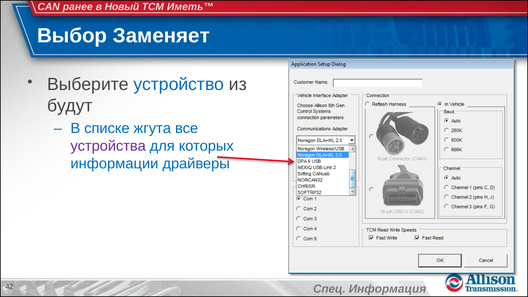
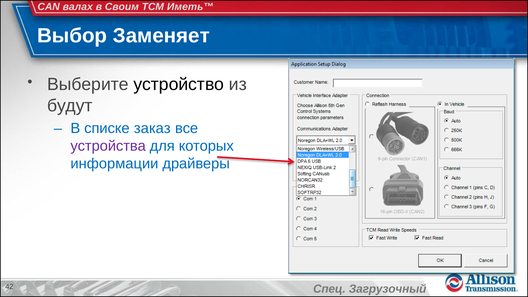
ранее: ранее -> валах (78, 7)
Новый: Новый -> Своим (122, 7)
устройство colour: blue -> black (179, 85)
жгута: жгута -> заказ (152, 128)
Информация: Информация -> Загрузочный (388, 289)
